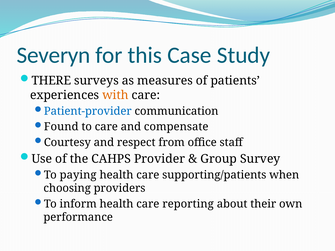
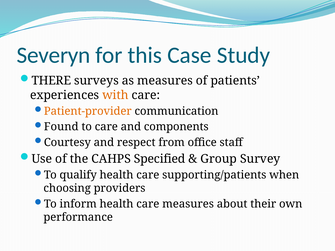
Patient-provider colour: blue -> orange (88, 111)
compensate: compensate -> components (176, 127)
Provider: Provider -> Specified (160, 159)
paying: paying -> qualify (78, 175)
care reporting: reporting -> measures (188, 204)
